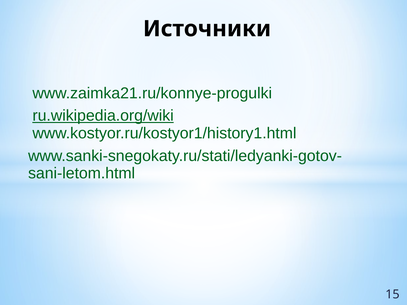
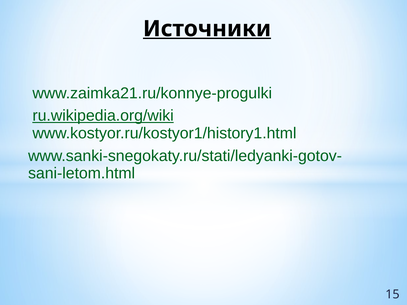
Источники underline: none -> present (207, 29)
